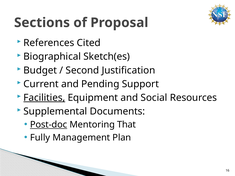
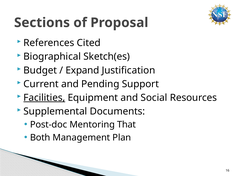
Second: Second -> Expand (82, 70)
Post-doc underline: present -> none (49, 125)
Fully: Fully -> Both (40, 138)
